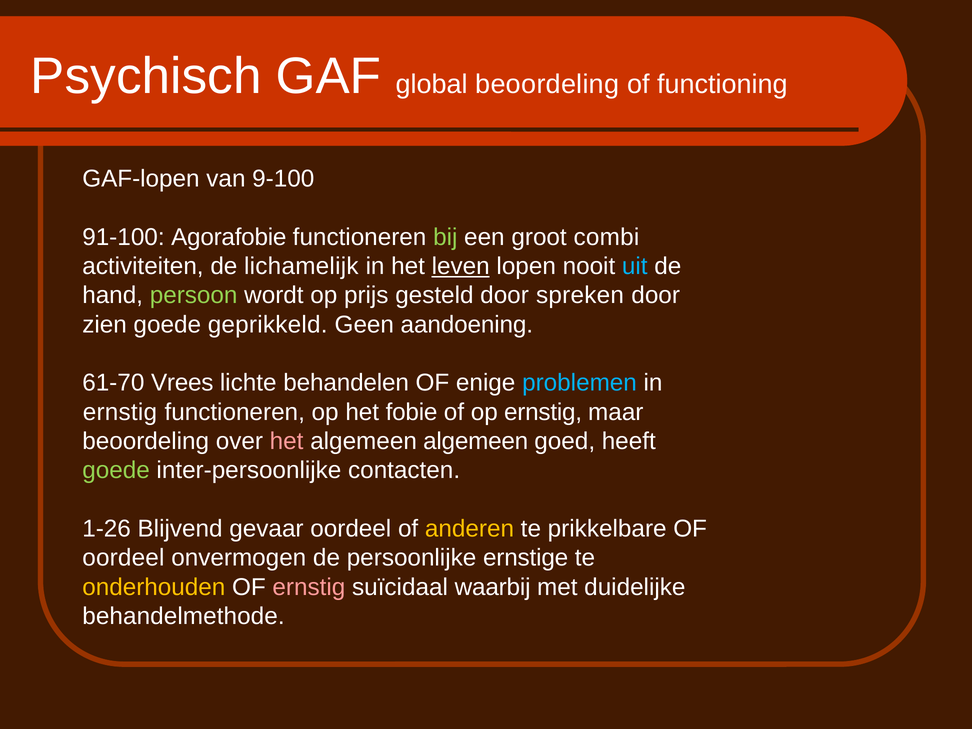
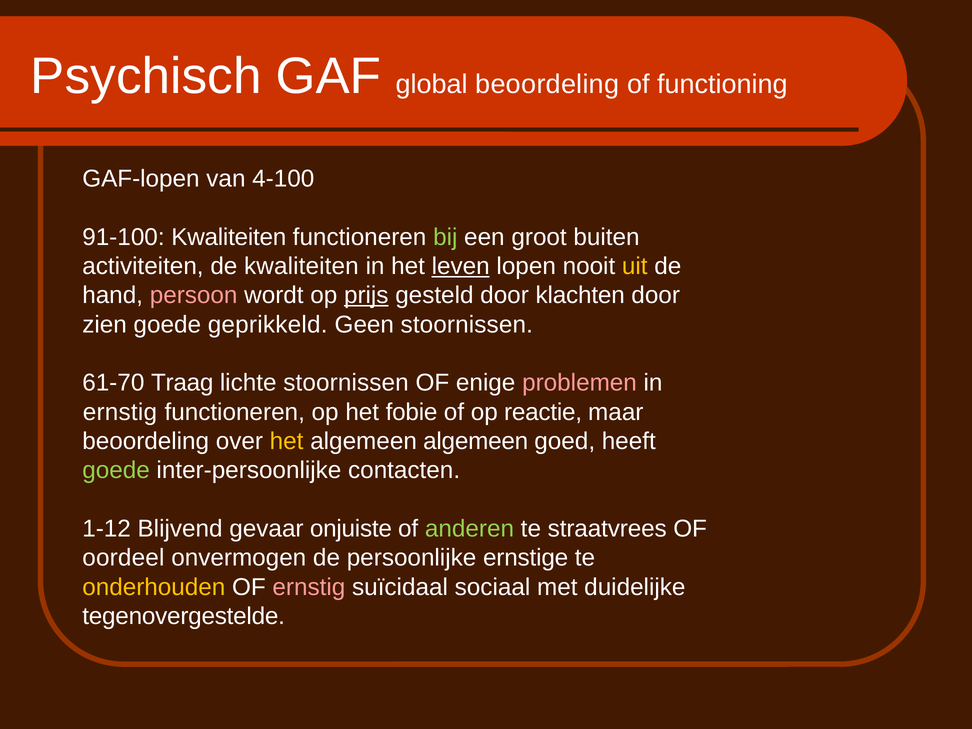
9-100: 9-100 -> 4-100 (283, 179)
91-100 Agorafobie: Agorafobie -> Kwaliteiten (229, 237)
combi: combi -> buiten (607, 237)
de lichamelijk: lichamelijk -> kwaliteiten (301, 266)
uit colour: light blue -> yellow (635, 266)
persoon colour: light green -> pink (194, 295)
prijs underline: none -> present (366, 295)
spreken: spreken -> klachten (580, 295)
Geen aandoening: aandoening -> stoornissen (467, 325)
Vrees: Vrees -> Traag (182, 383)
lichte behandelen: behandelen -> stoornissen (346, 383)
problemen colour: light blue -> pink (580, 383)
op ernstig: ernstig -> reactie (543, 412)
het colour: pink -> yellow (287, 441)
1-26: 1-26 -> 1-12 (107, 529)
gevaar oordeel: oordeel -> onjuiste (351, 529)
anderen colour: yellow -> light green (469, 529)
prikkelbare: prikkelbare -> straatvrees (607, 529)
waarbij: waarbij -> sociaal (493, 587)
behandelmethode: behandelmethode -> tegenovergestelde (184, 616)
